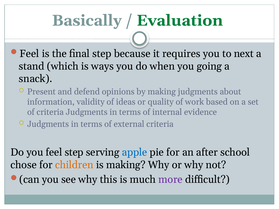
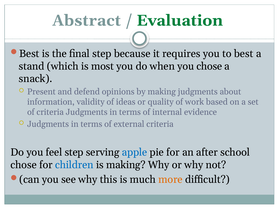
Basically: Basically -> Abstract (87, 21)
Feel: Feel -> Best (29, 54)
to next: next -> best (244, 54)
ways: ways -> most (102, 66)
you going: going -> chose (209, 66)
children colour: orange -> blue (74, 165)
more colour: purple -> orange (170, 180)
